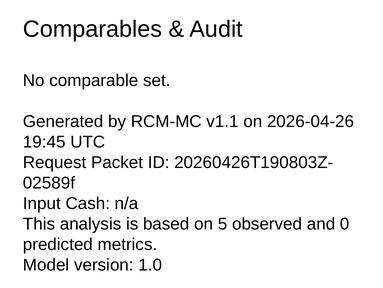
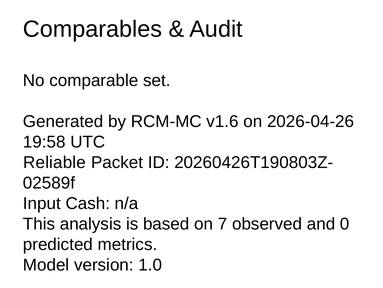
v1.1: v1.1 -> v1.6 (223, 121)
19:45: 19:45 -> 19:58 (44, 142)
Request: Request -> Reliable (55, 162)
5: 5 -> 7 (223, 223)
